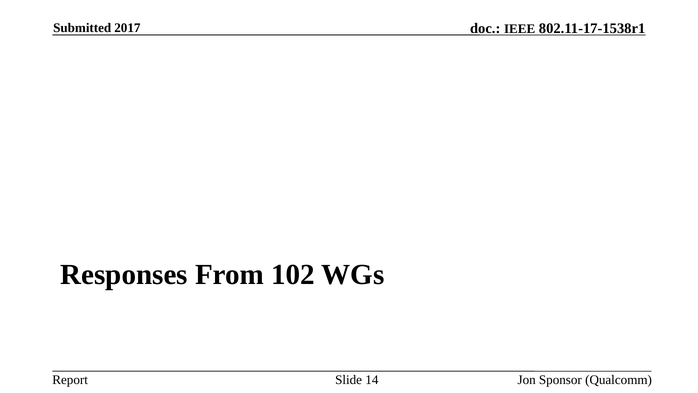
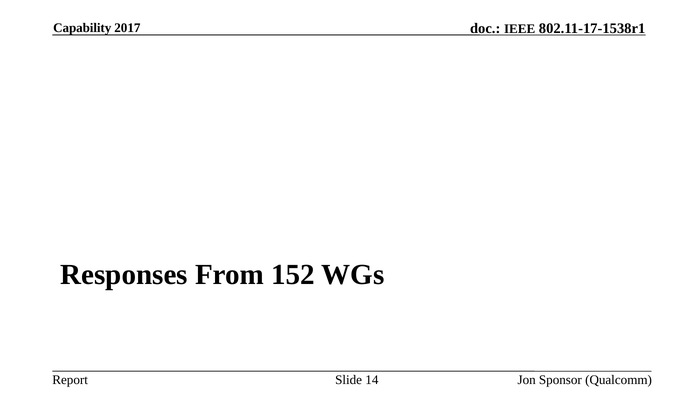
Submitted: Submitted -> Capability (82, 28)
102: 102 -> 152 (293, 274)
